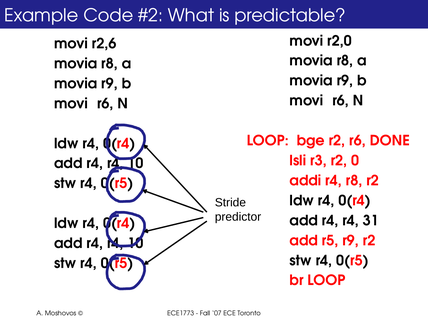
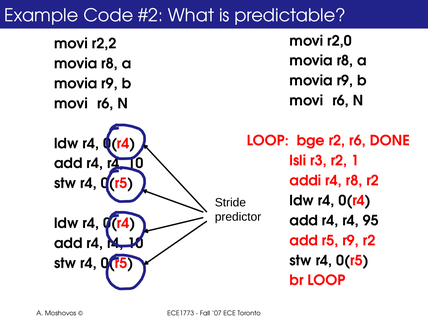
r2,6: r2,6 -> r2,2 (104, 44)
0: 0 -> 1 (355, 161)
31: 31 -> 95 (371, 221)
